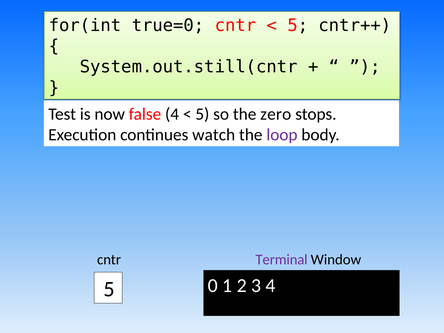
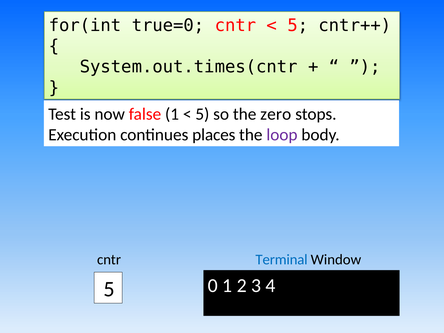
System.out.still(cntr: System.out.still(cntr -> System.out.times(cntr (189, 67)
false 4: 4 -> 1 (172, 114)
watch: watch -> places (214, 135)
Terminal colour: purple -> blue (282, 260)
